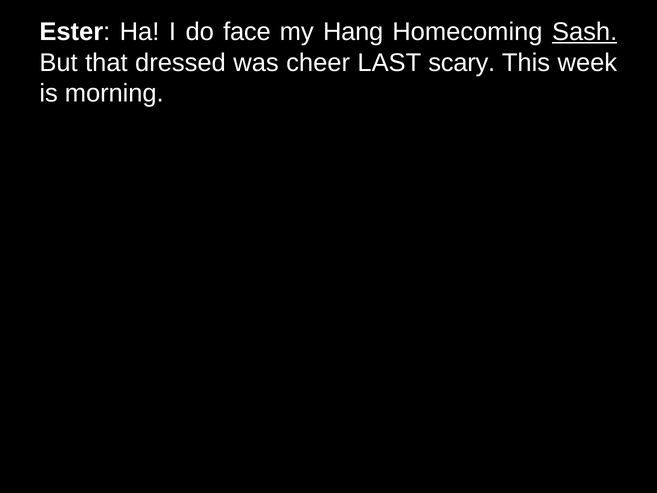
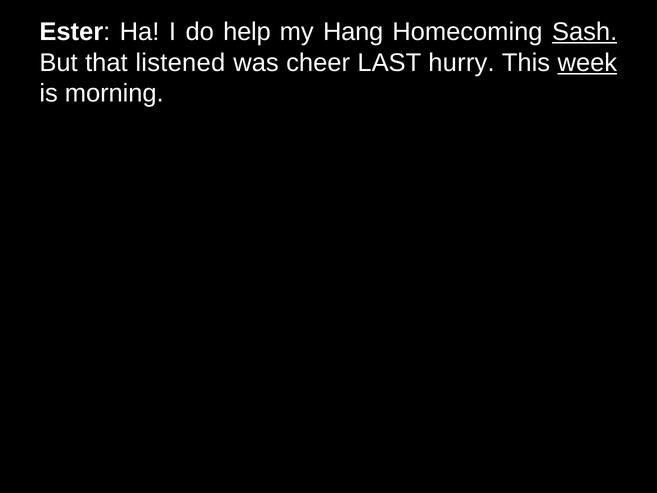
face: face -> help (247, 32)
dressed: dressed -> listened (180, 63)
scary: scary -> hurry (461, 63)
week underline: none -> present (587, 63)
